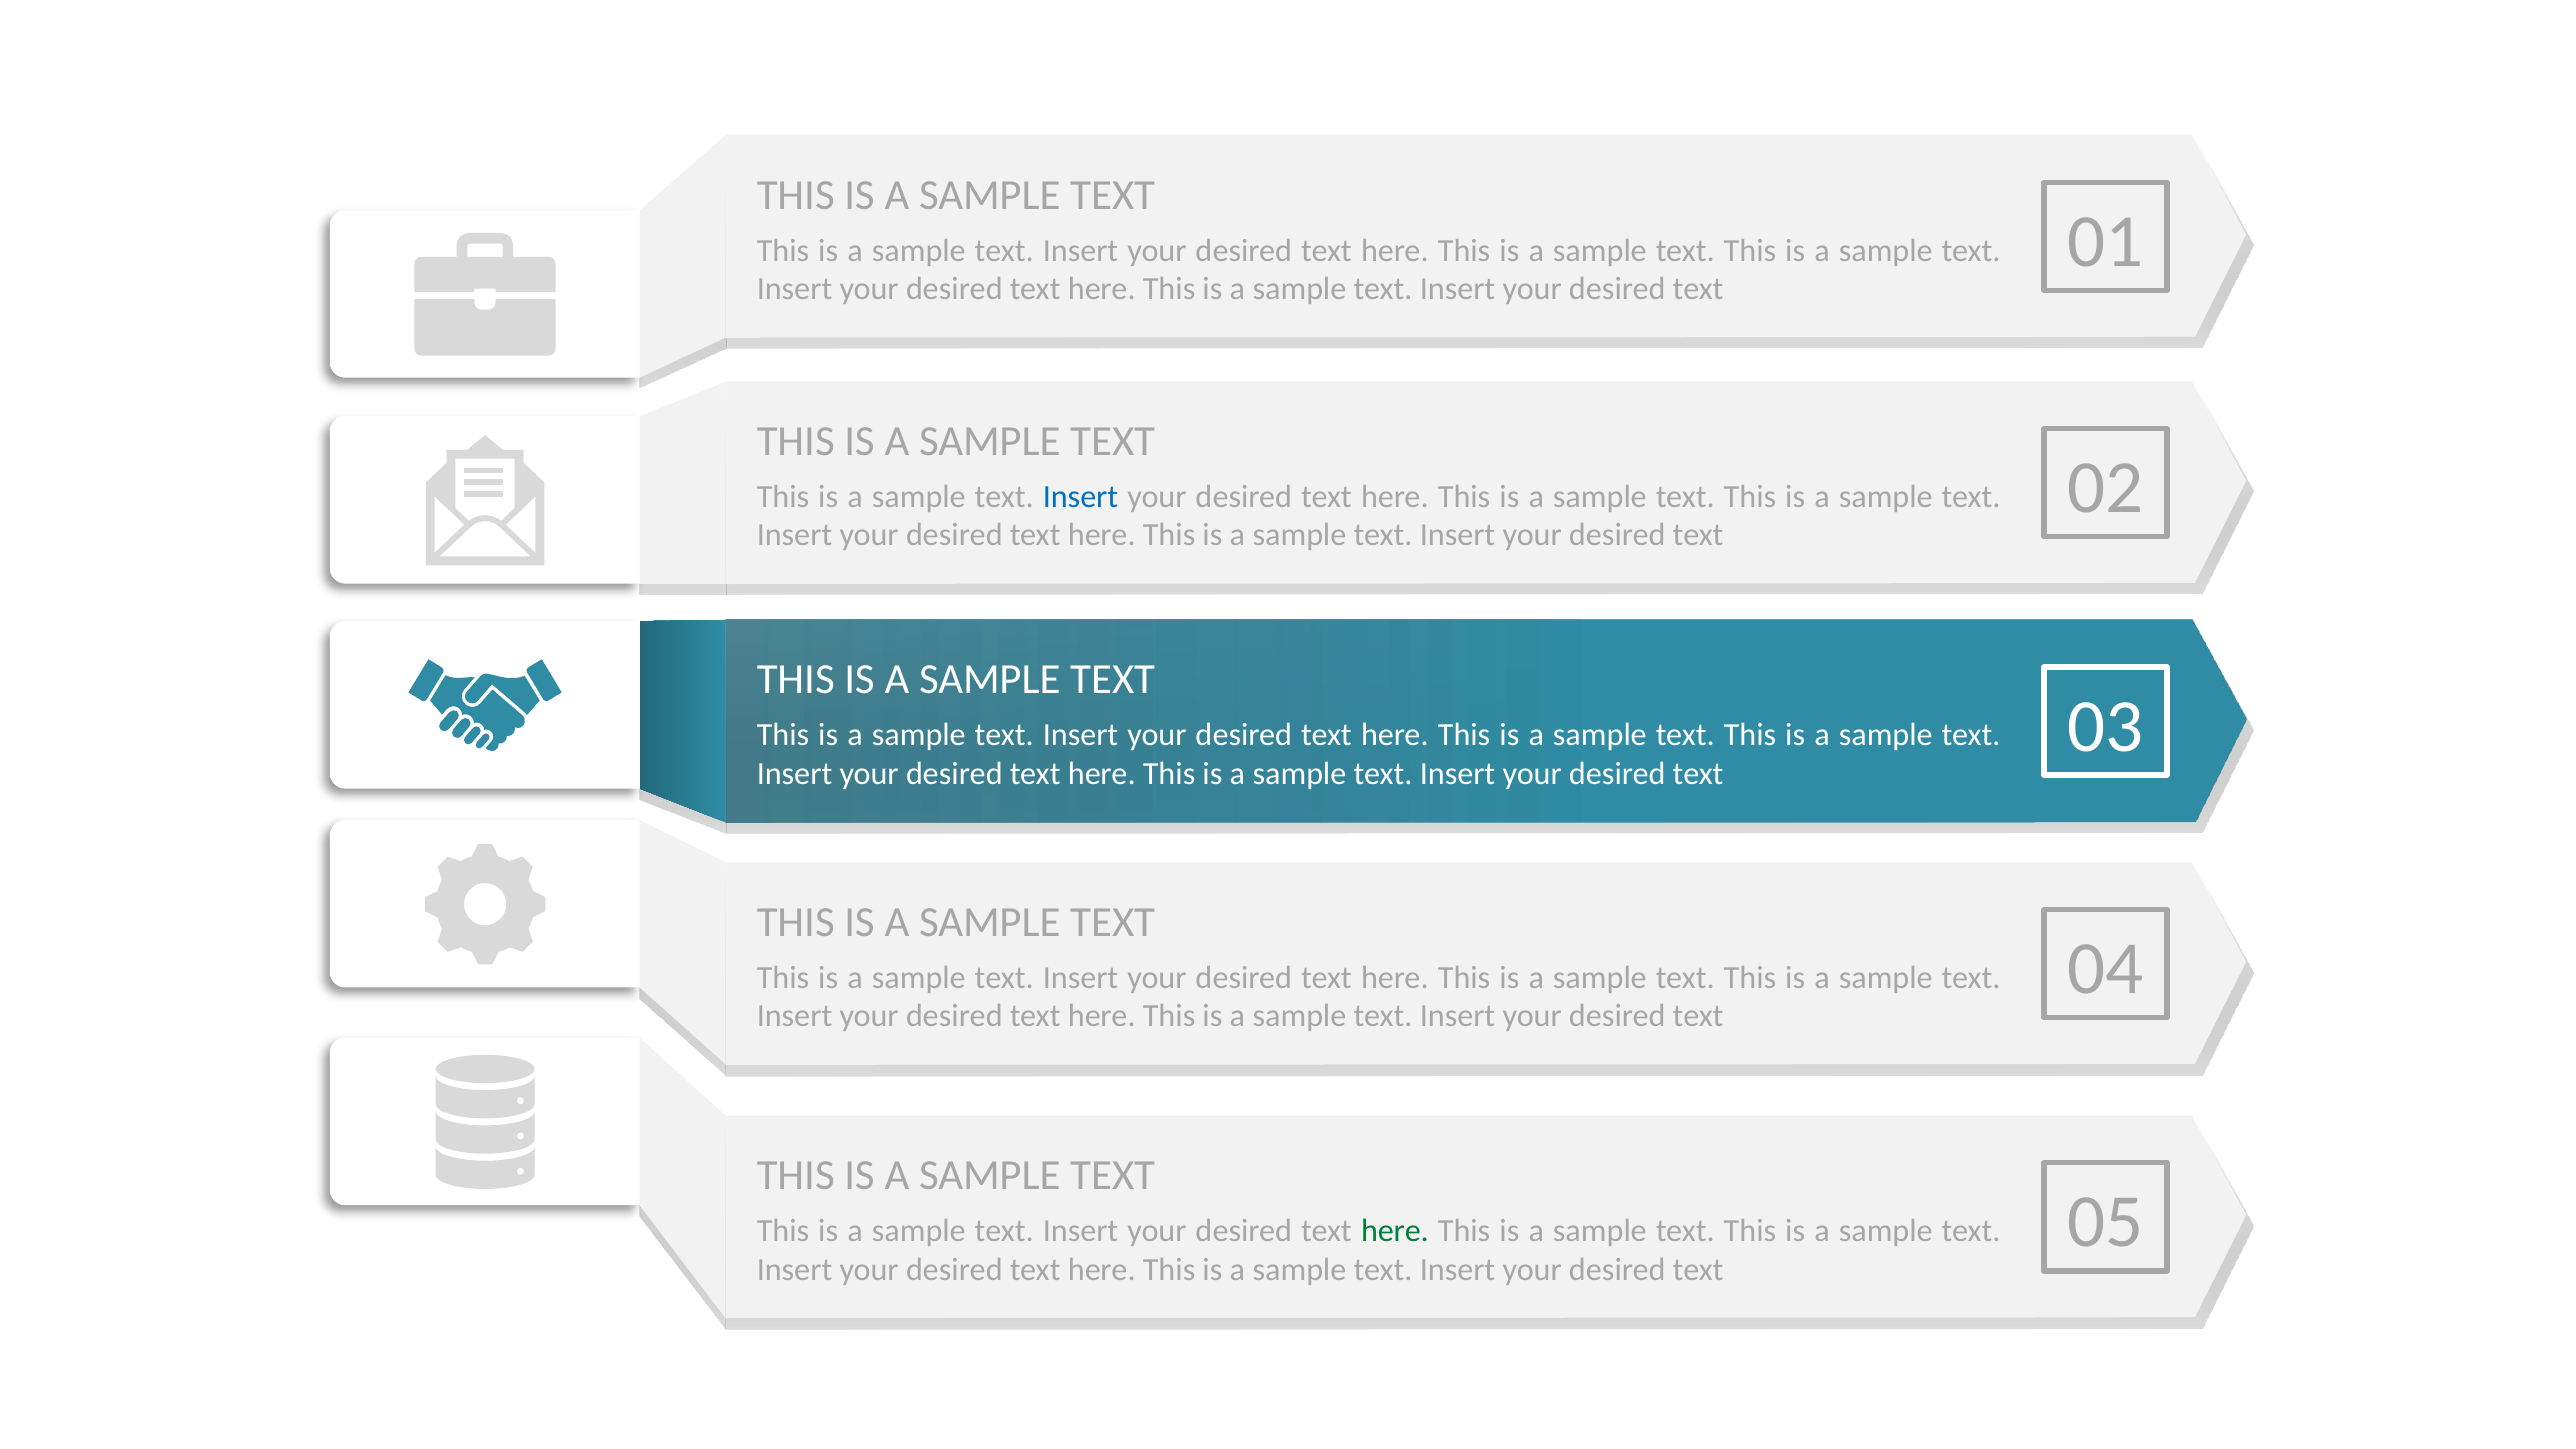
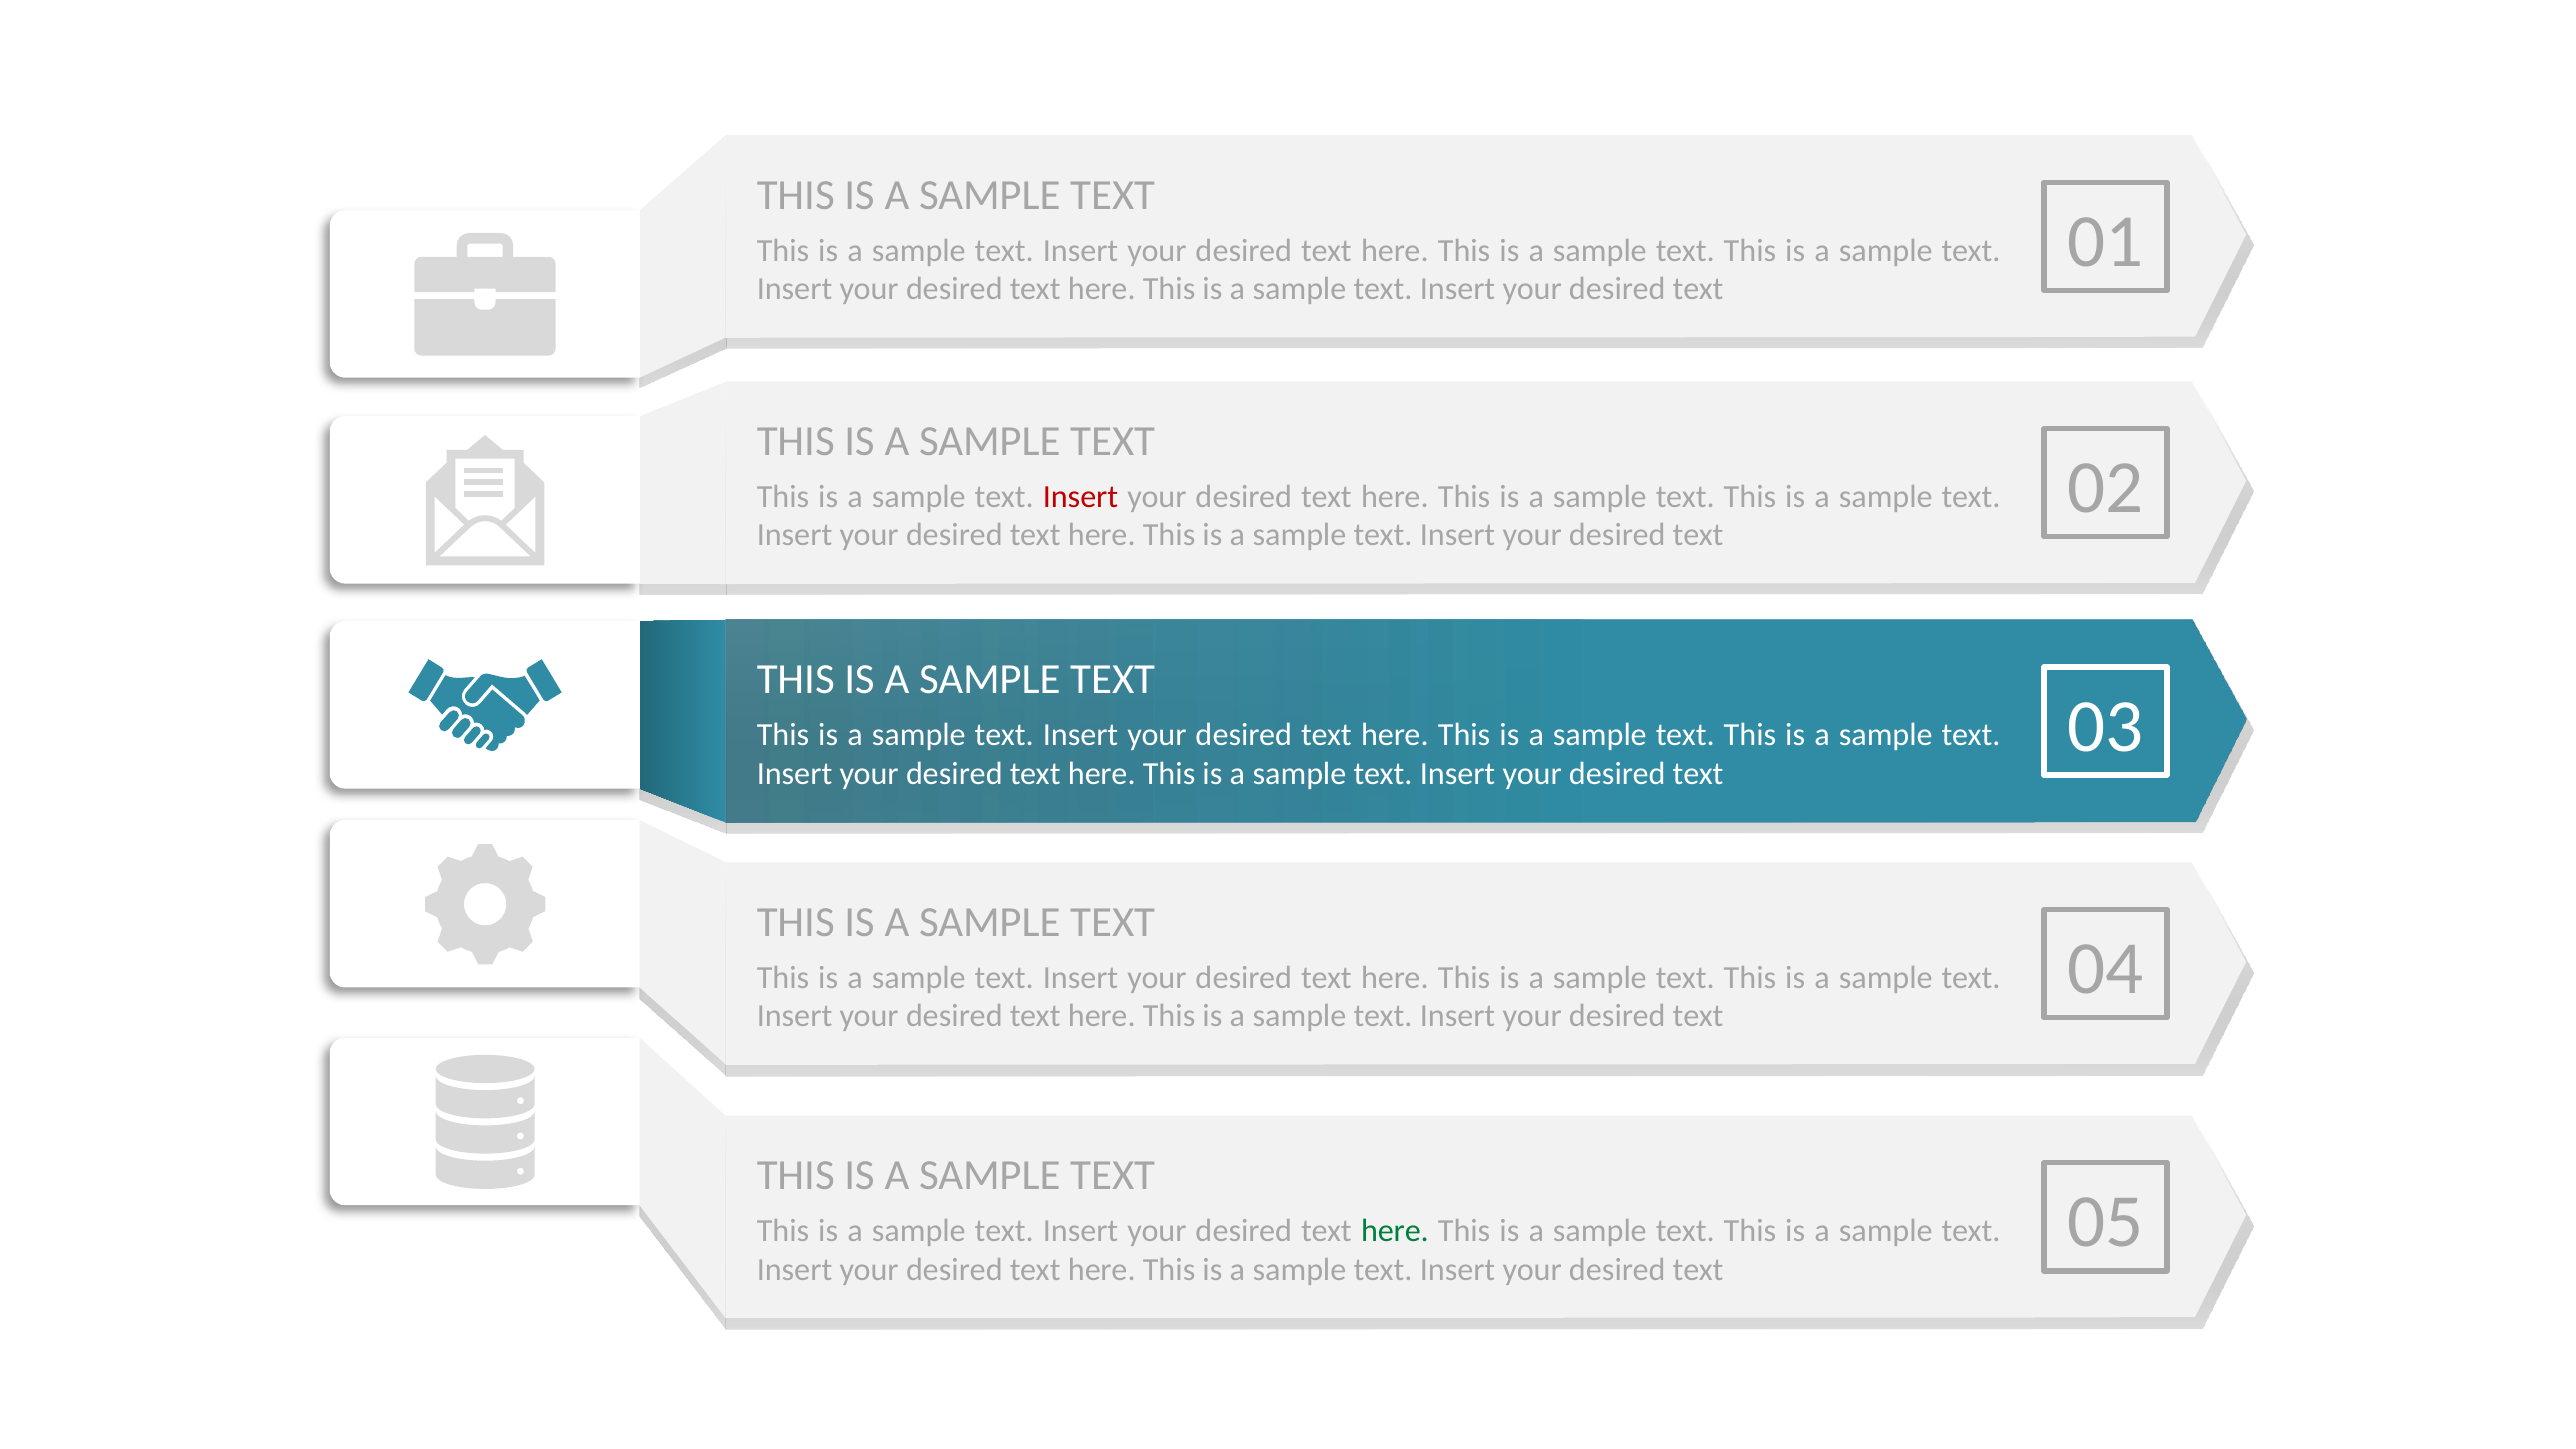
Insert colour: blue -> red (1080, 497)
